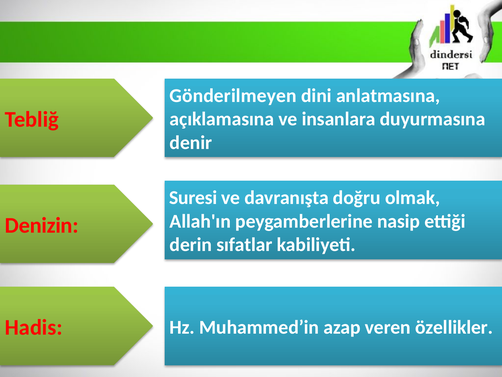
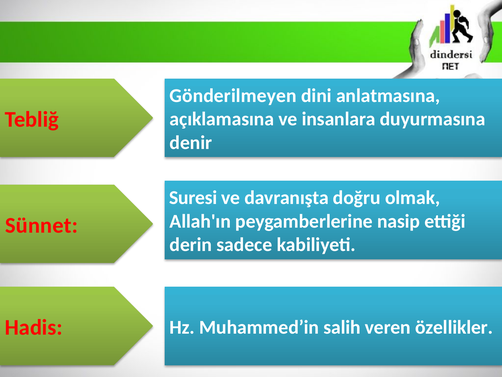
Denizin: Denizin -> Sünnet (42, 225)
sıfatlar: sıfatlar -> sadece (244, 244)
azap: azap -> salih (342, 327)
